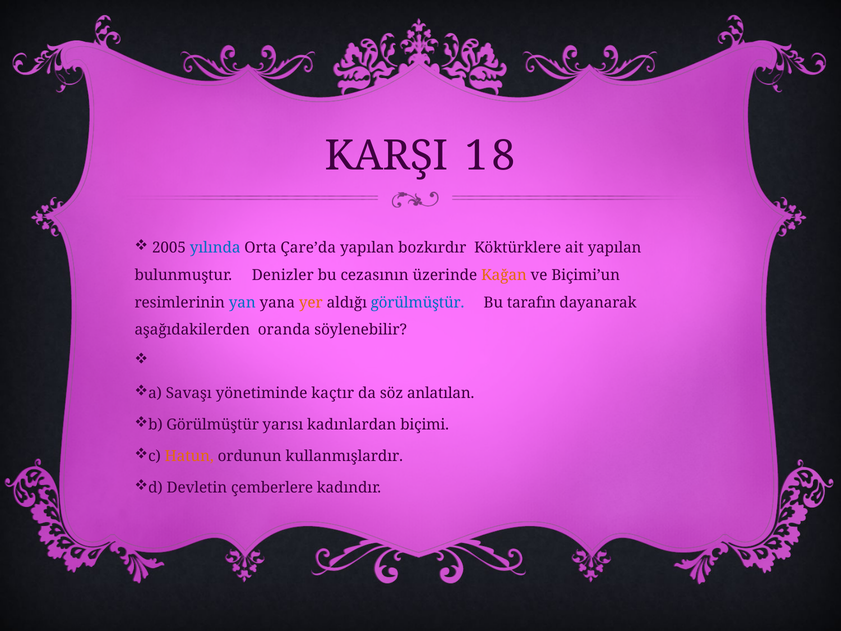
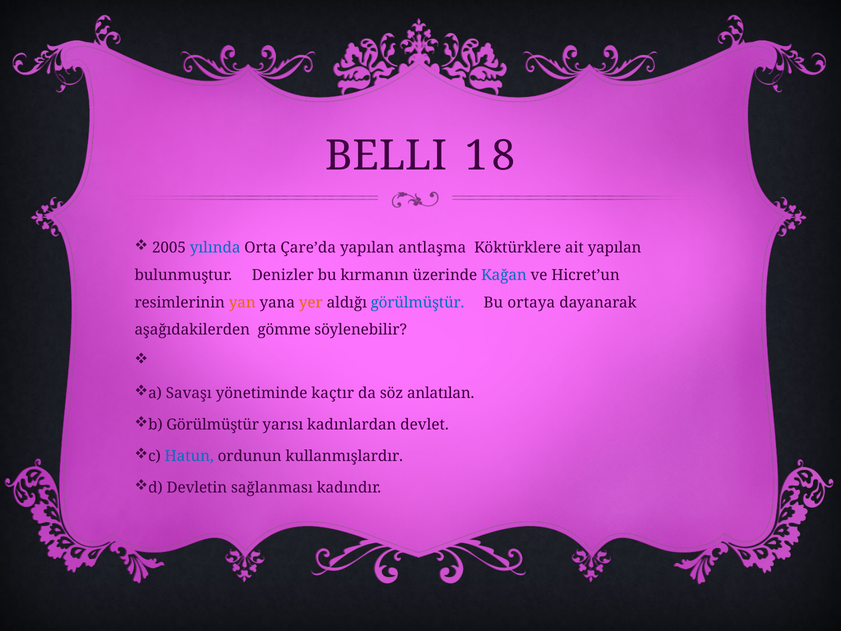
KARŞI: KARŞI -> BELLI (386, 156)
bozkırdır: bozkırdır -> antlaşma (432, 248)
cezasının: cezasının -> kırmanın (375, 275)
Kağan colour: orange -> blue (504, 275)
Biçimi’un: Biçimi’un -> Hicret’un (586, 275)
yan colour: blue -> orange (242, 302)
tarafın: tarafın -> ortaya (531, 302)
oranda: oranda -> gömme (284, 330)
biçimi: biçimi -> devlet (425, 424)
Hatun colour: orange -> blue (189, 456)
çemberlere: çemberlere -> sağlanması (272, 488)
